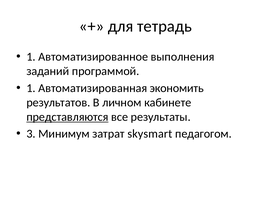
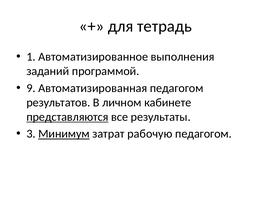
1: 1 -> 9 (31, 88)
Автоматизированная экономить: экономить -> педагогом (177, 88)
Минимум underline: none -> present (64, 134)
skysmart: skysmart -> рабочую (150, 134)
